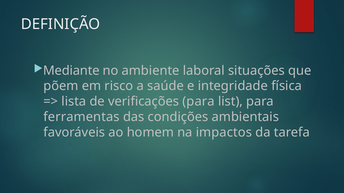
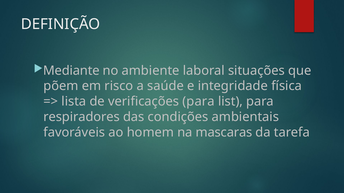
ferramentas: ferramentas -> respiradores (82, 117)
impactos: impactos -> mascaras (224, 133)
